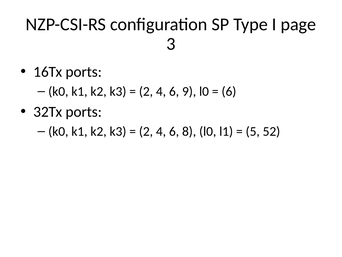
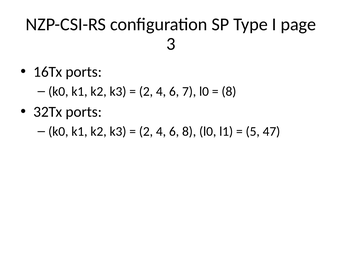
9: 9 -> 7 (189, 91)
6: 6 -> 8 (229, 91)
52: 52 -> 47 (271, 131)
